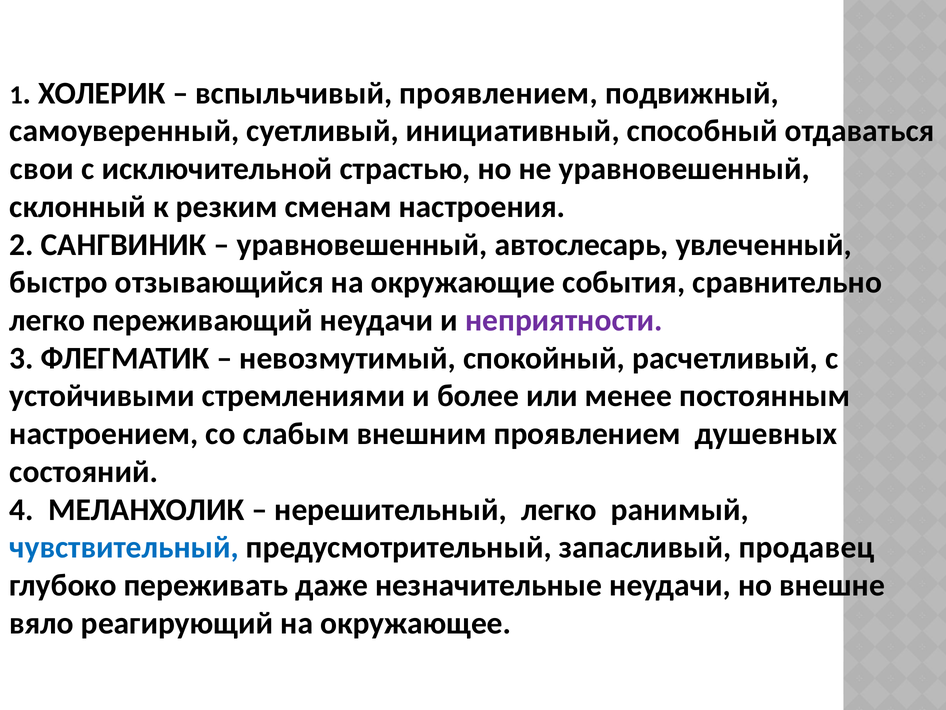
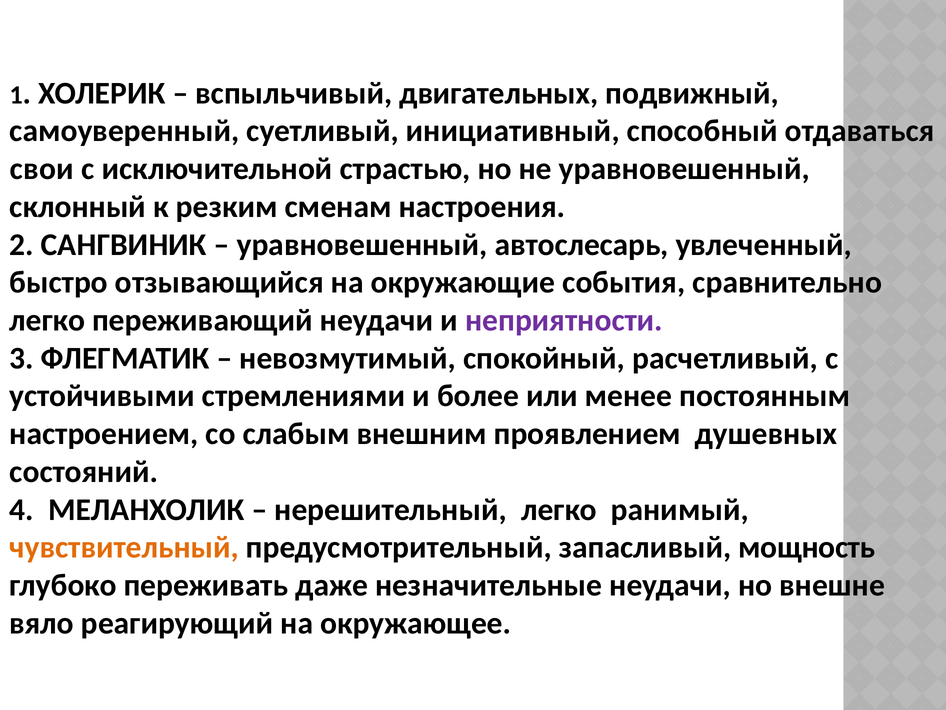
вспыльчивый проявлением: проявлением -> двигательных (499, 93)
чувствительный colour: blue -> orange (124, 547)
продавец: продавец -> мощность (807, 547)
